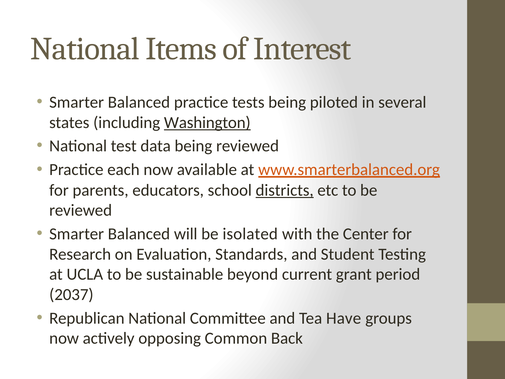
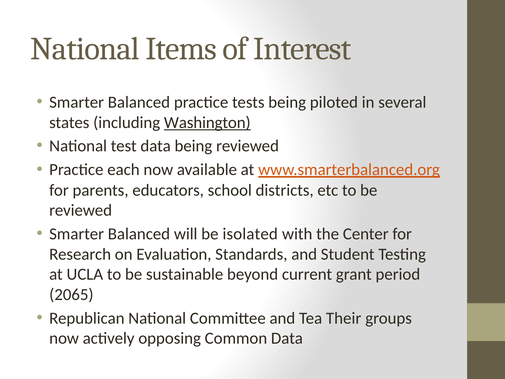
districts underline: present -> none (285, 190)
2037: 2037 -> 2065 (71, 294)
Have: Have -> Their (344, 318)
Common Back: Back -> Data (287, 338)
